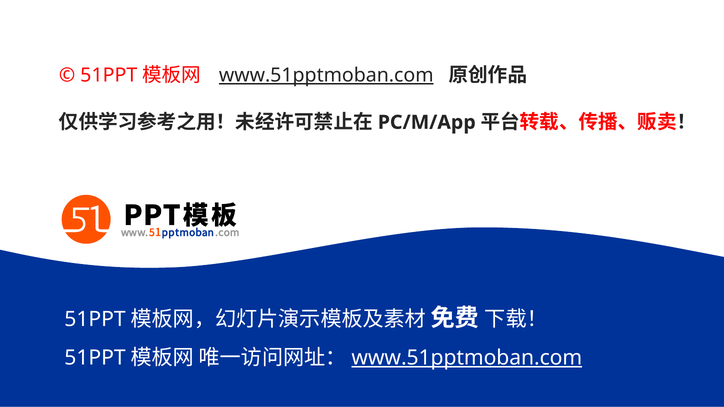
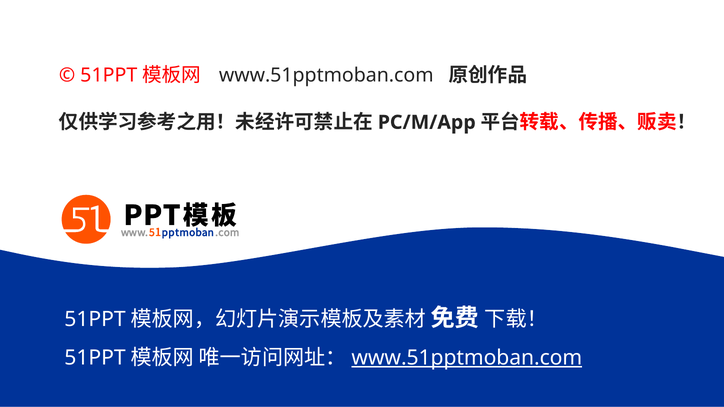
www.51pptmoban.com underline: present -> none (326, 75)
